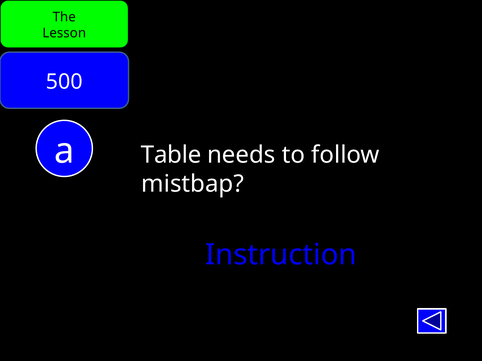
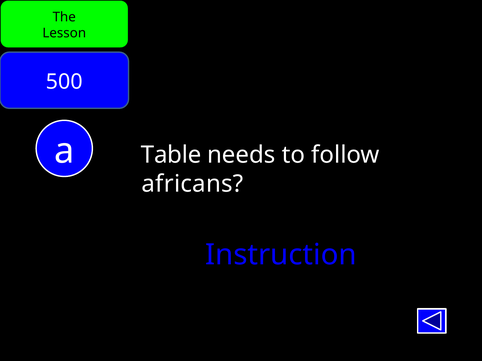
mistbap: mistbap -> africans (192, 184)
